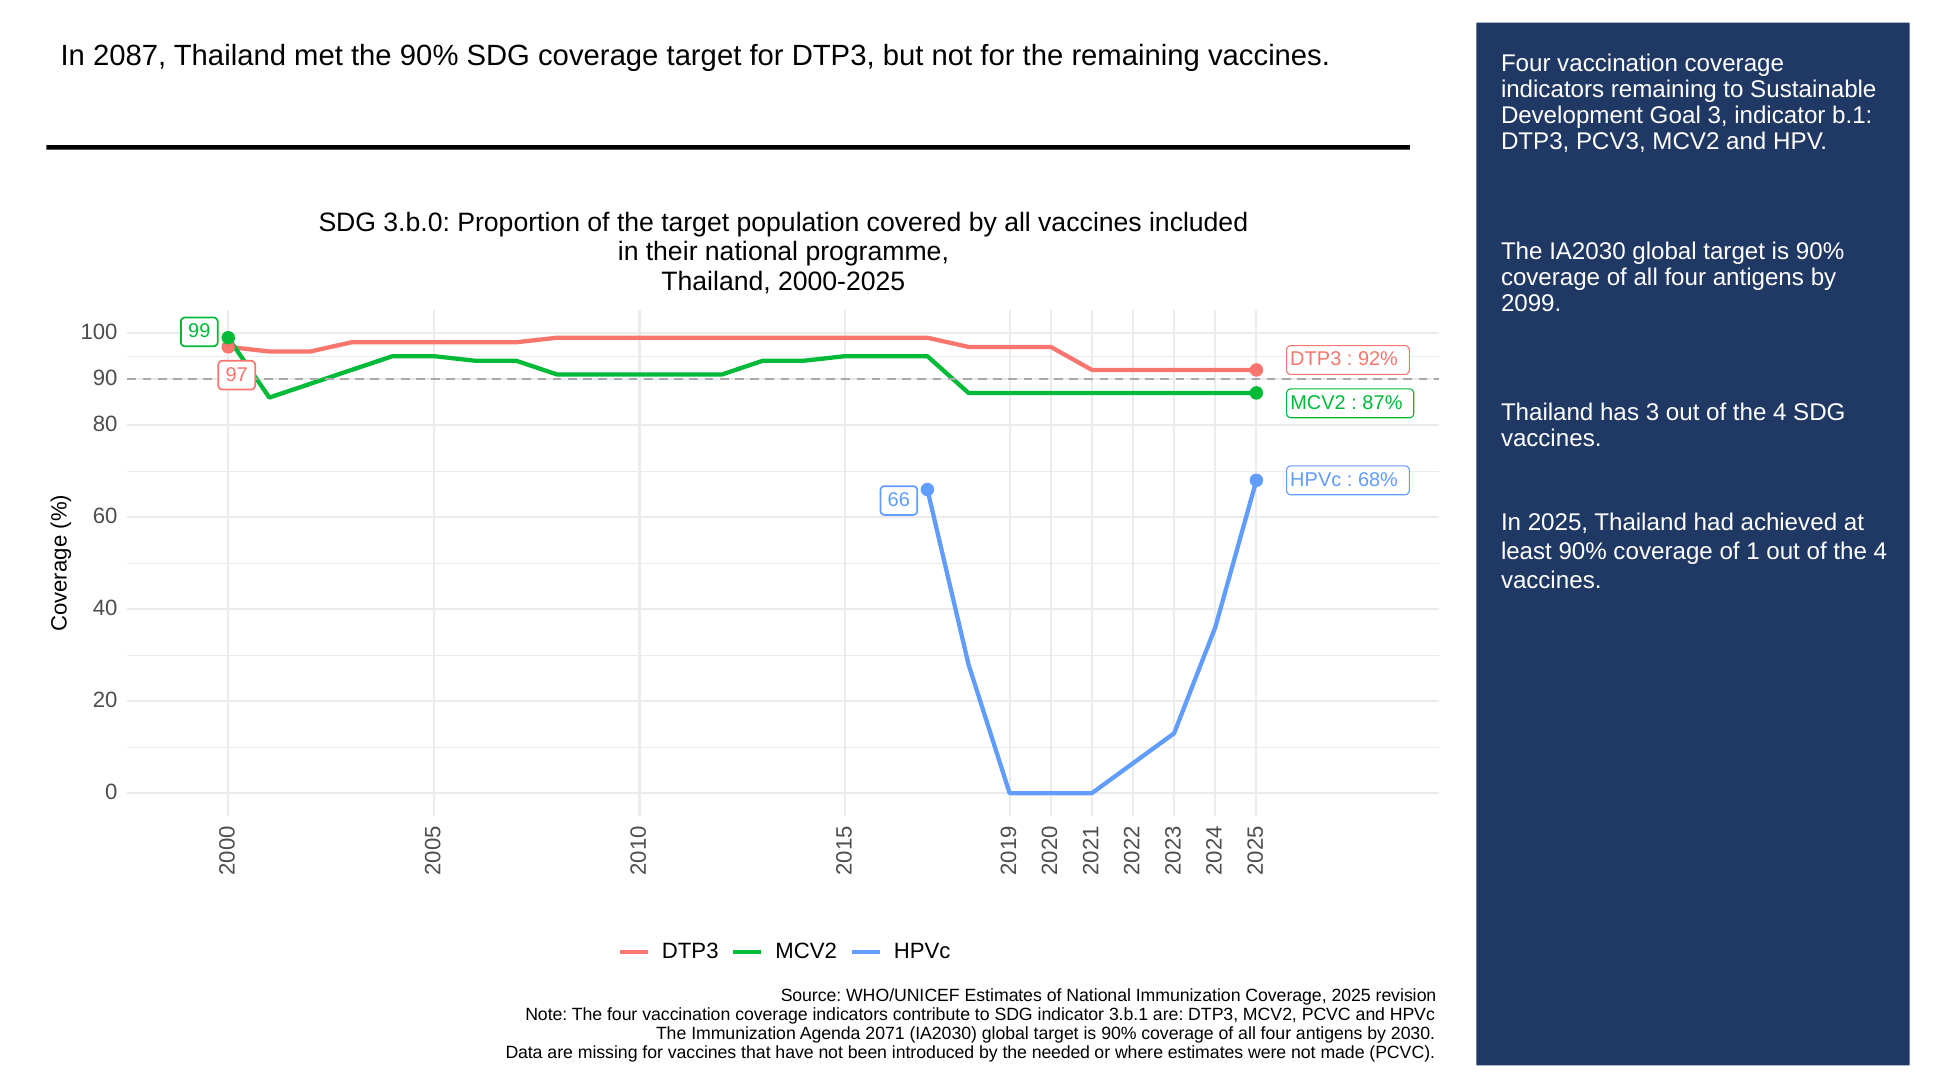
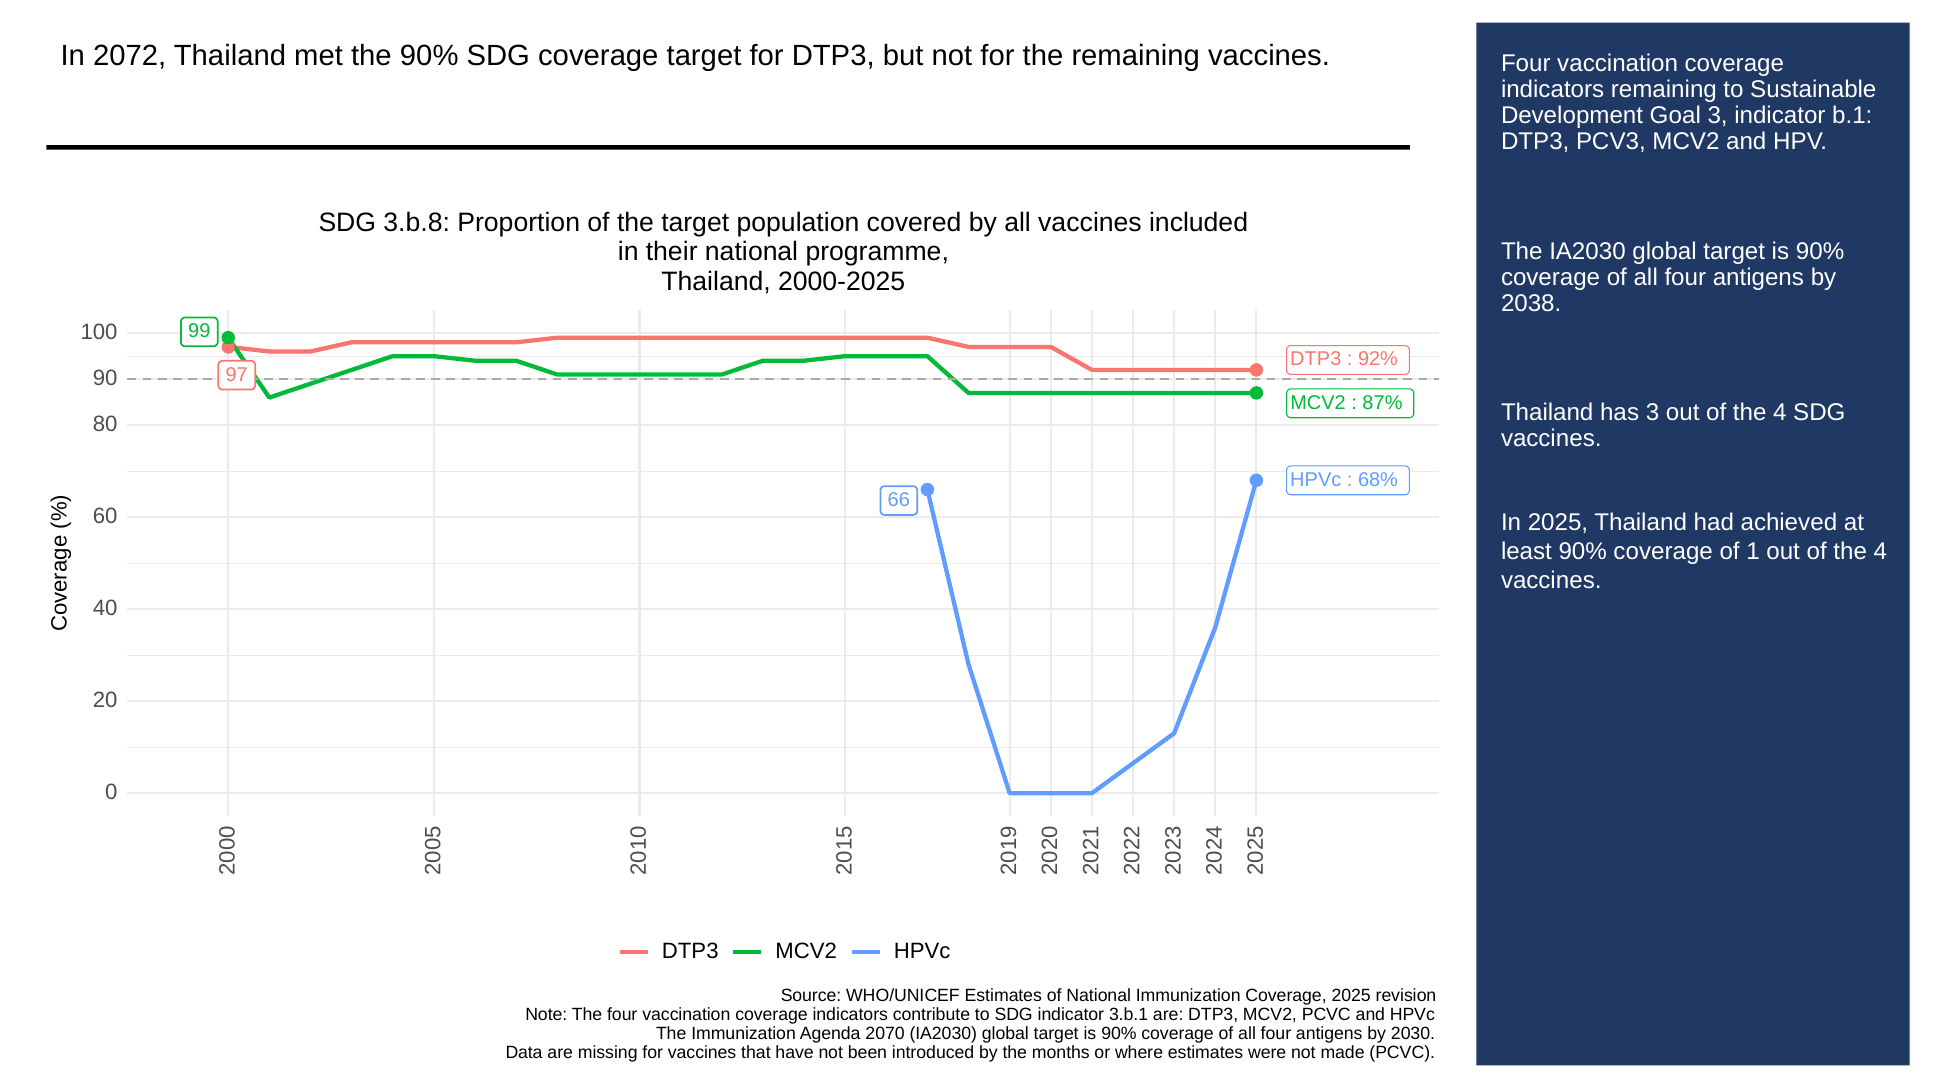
2087: 2087 -> 2072 (130, 56)
3.b.0: 3.b.0 -> 3.b.8 (417, 223)
2099: 2099 -> 2038 (1531, 303)
2071: 2071 -> 2070 (885, 1033)
needed: needed -> months (1061, 1053)
